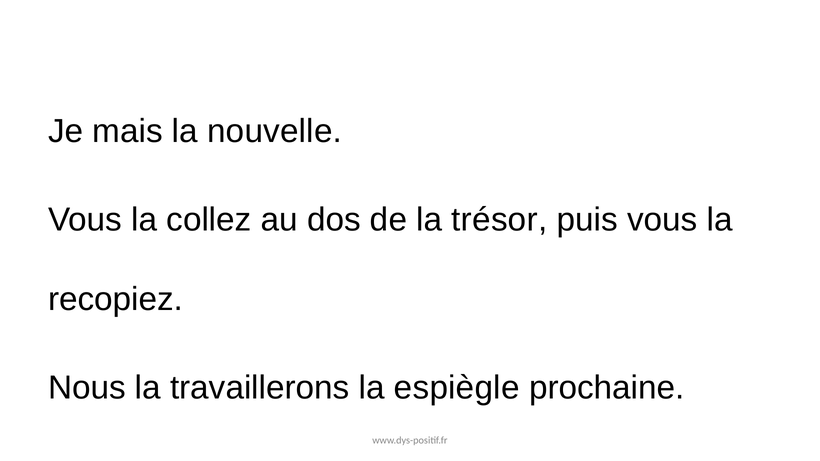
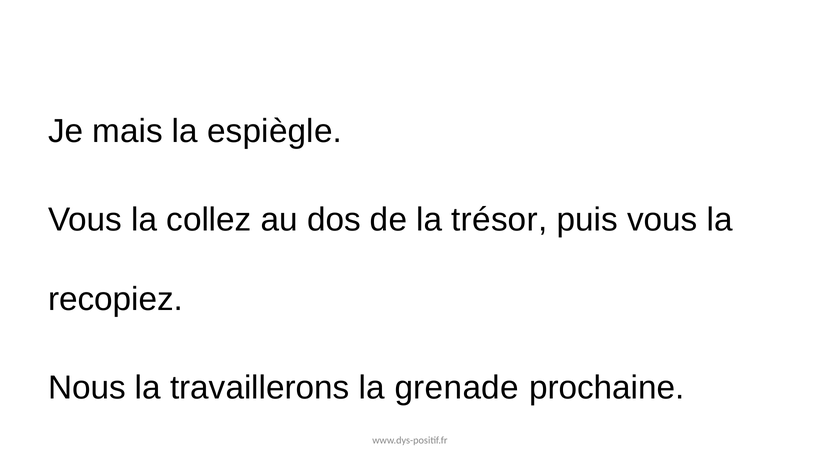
nouvelle: nouvelle -> espiègle (275, 131)
espiègle: espiègle -> grenade (457, 388)
